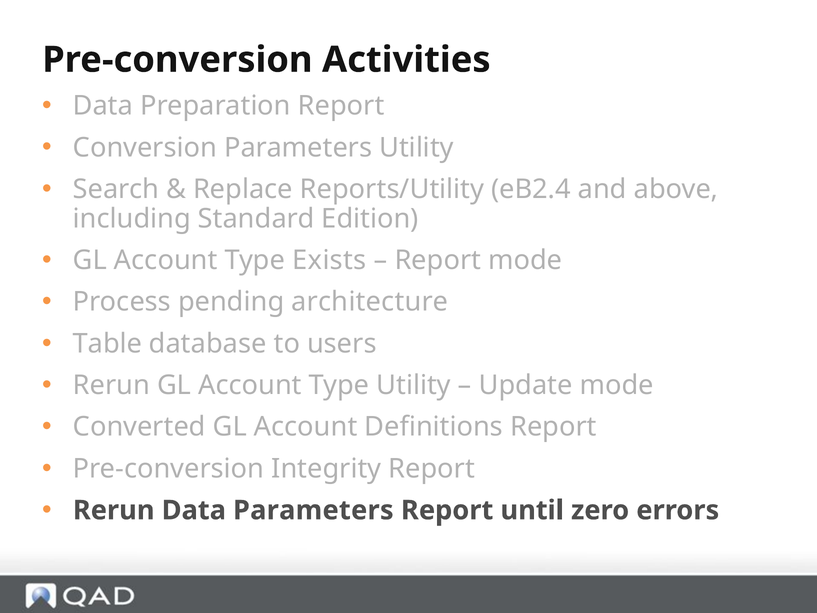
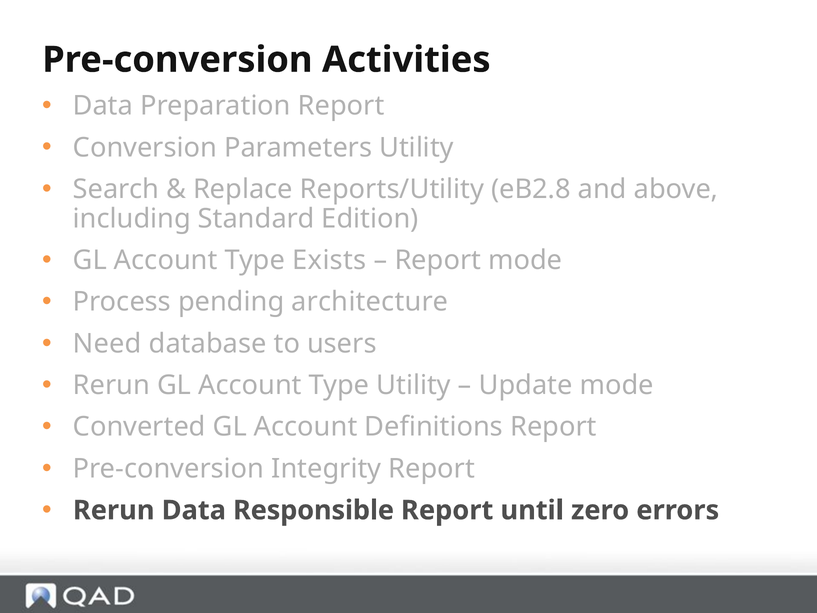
eB2.4: eB2.4 -> eB2.8 (531, 189)
Table: Table -> Need (107, 344)
Data Parameters: Parameters -> Responsible (314, 510)
